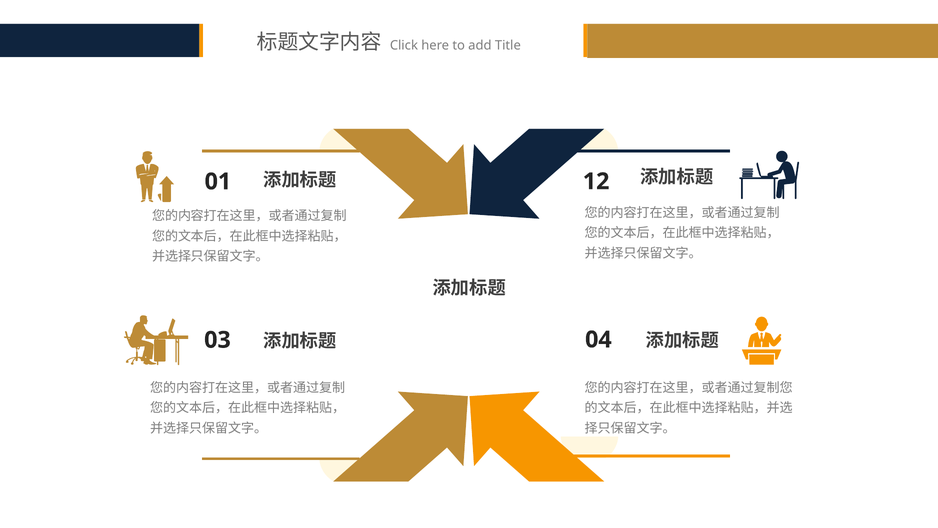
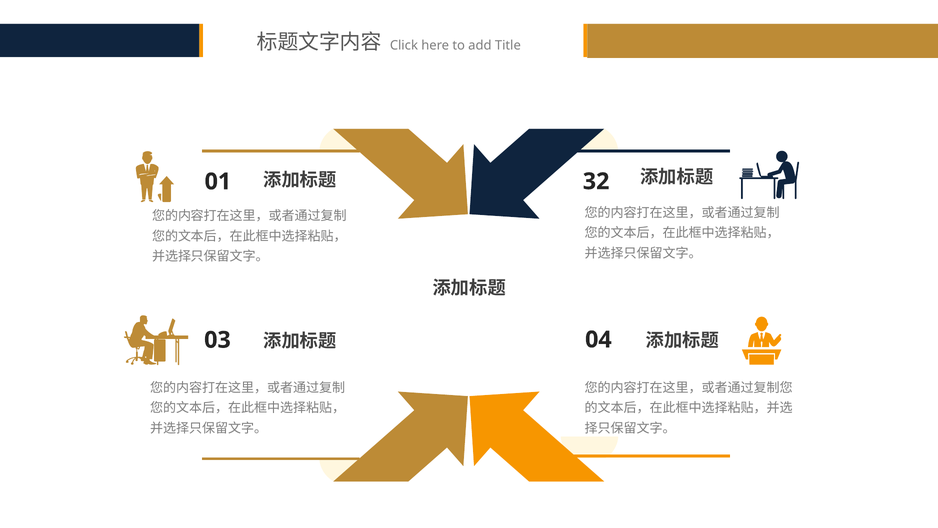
12: 12 -> 32 (596, 181)
